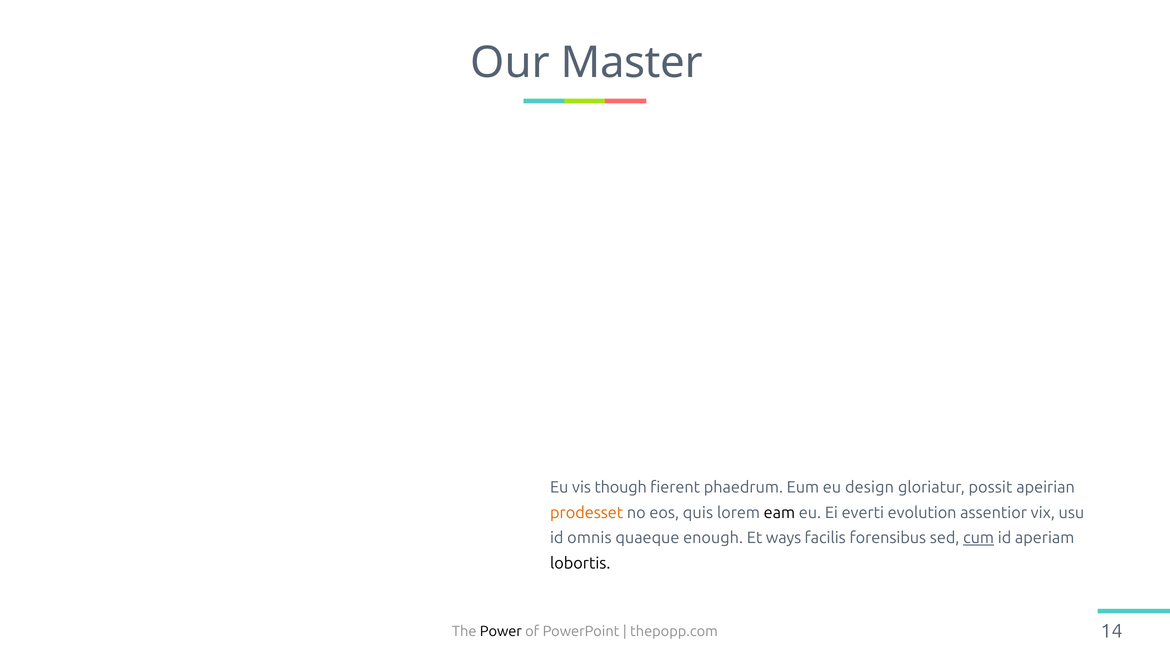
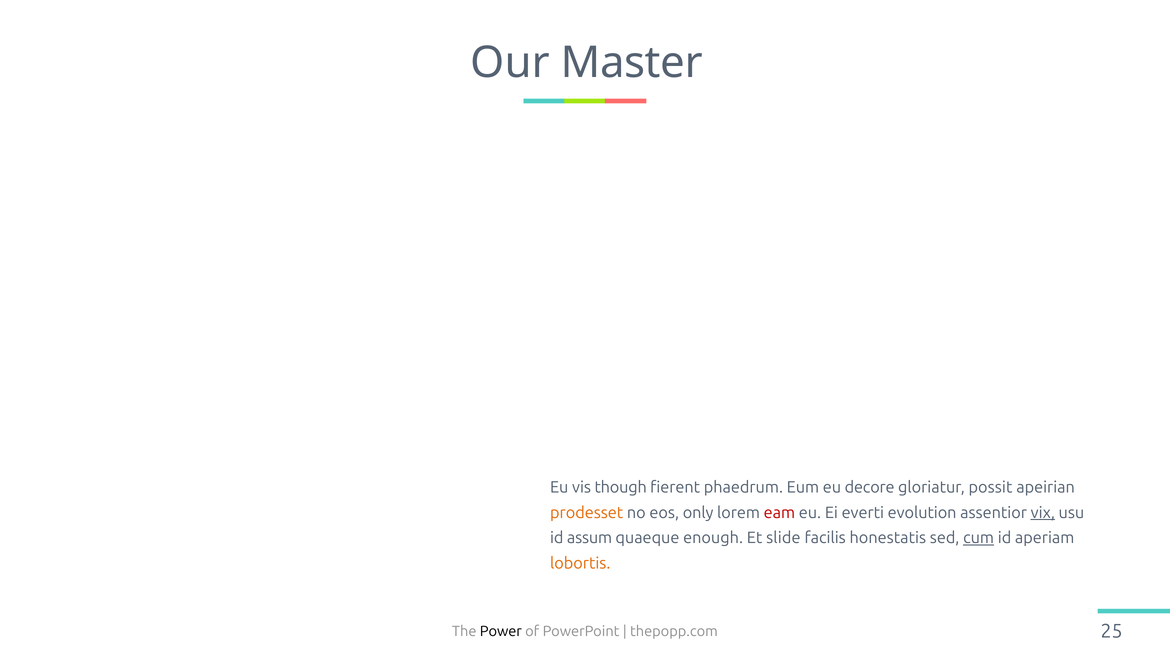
design: design -> decore (870, 487)
quis: quis -> only (698, 513)
eam colour: black -> red (779, 513)
vix underline: none -> present (1043, 513)
omnis: omnis -> assum (590, 538)
ways: ways -> slide (783, 538)
forensibus: forensibus -> honestatis (888, 538)
lobortis colour: black -> orange (580, 563)
14: 14 -> 25 (1112, 631)
